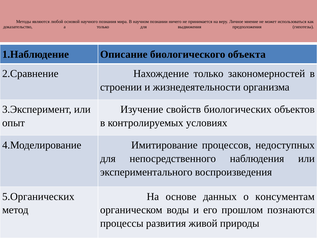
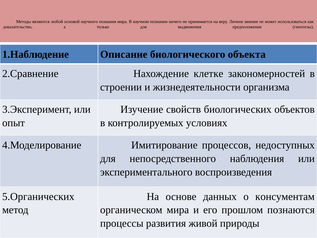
Нахождение только: только -> клетке (208, 74)
органическом воды: воды -> мира (178, 210)
